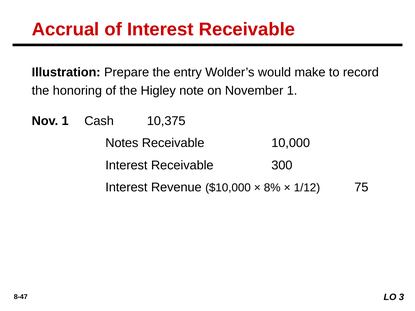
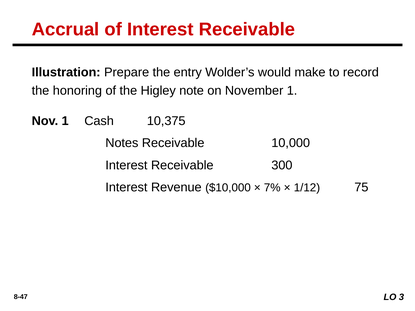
8%: 8% -> 7% (272, 188)
